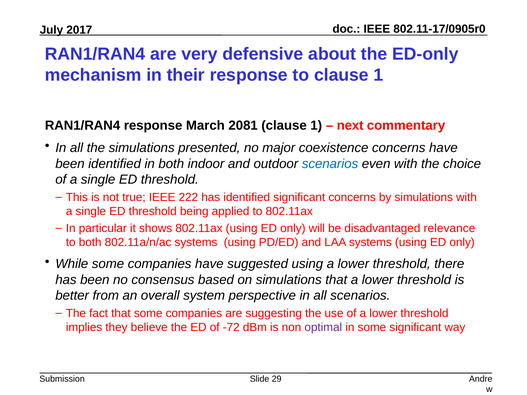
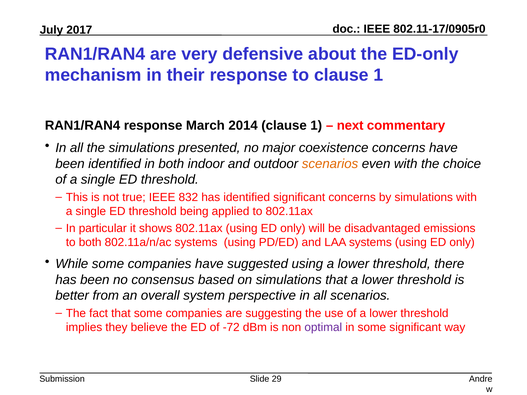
2081: 2081 -> 2014 (243, 126)
scenarios colour: blue -> orange (330, 164)
222: 222 -> 832 (188, 197)
relevance: relevance -> emissions (450, 228)
